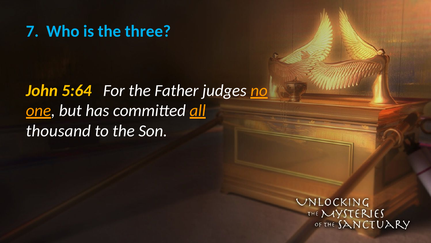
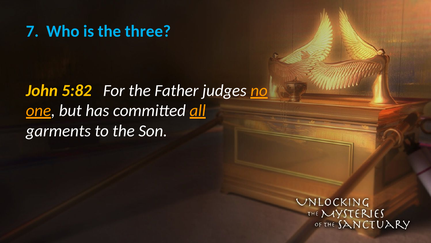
5:64: 5:64 -> 5:82 (77, 90)
thousand: thousand -> garments (58, 131)
